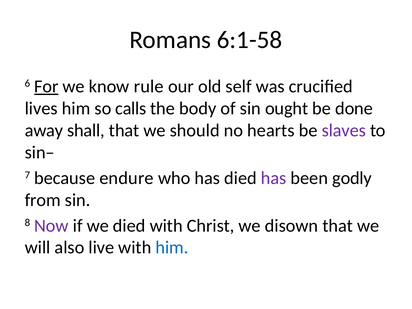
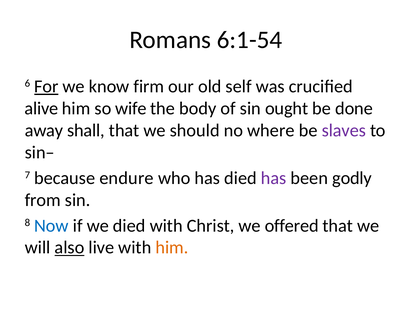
6:1-58: 6:1-58 -> 6:1-54 (249, 40)
rule: rule -> firm (149, 86)
lives: lives -> alive (41, 108)
calls: calls -> wife (131, 108)
hearts: hearts -> where (271, 130)
Now colour: purple -> blue (51, 226)
disown: disown -> offered (292, 226)
also underline: none -> present (69, 248)
him colour: blue -> orange (172, 248)
